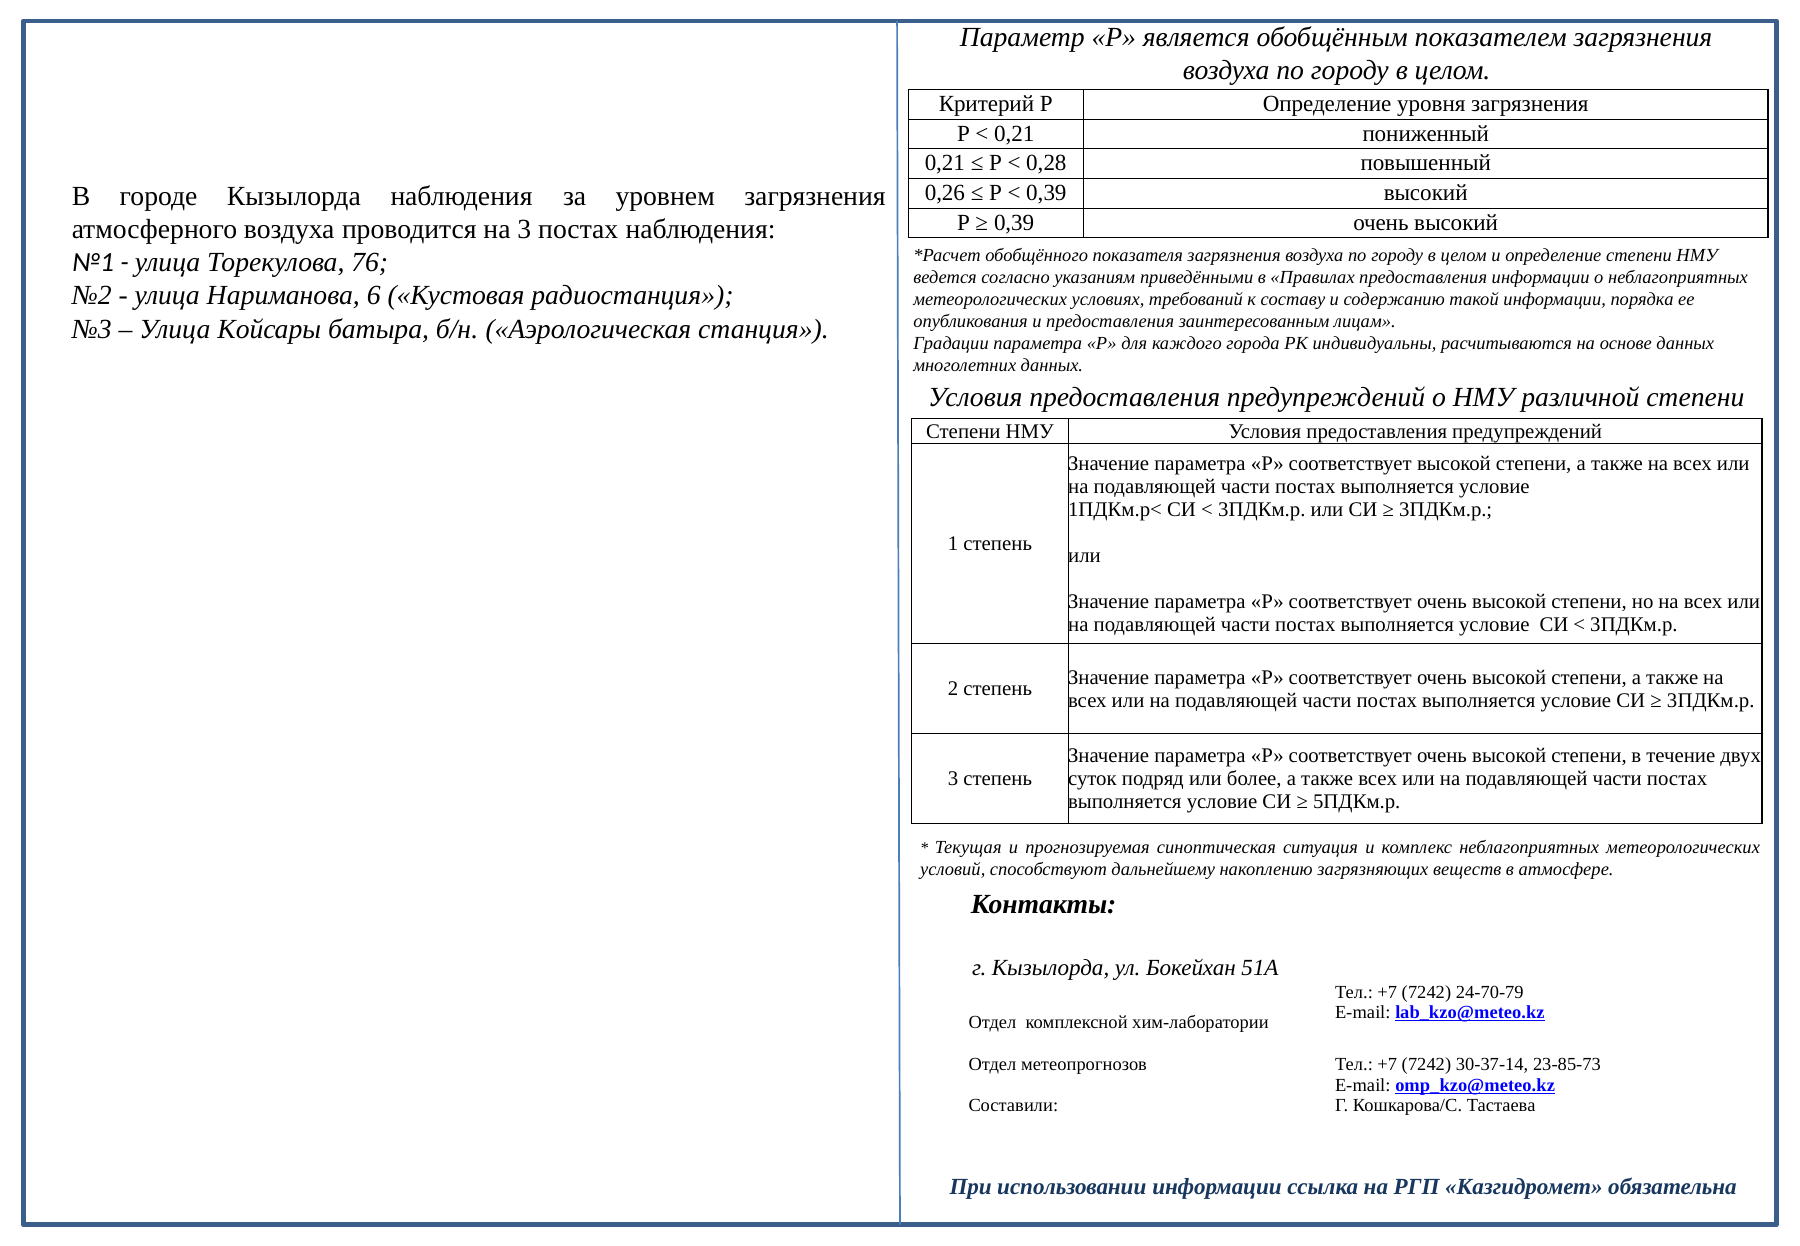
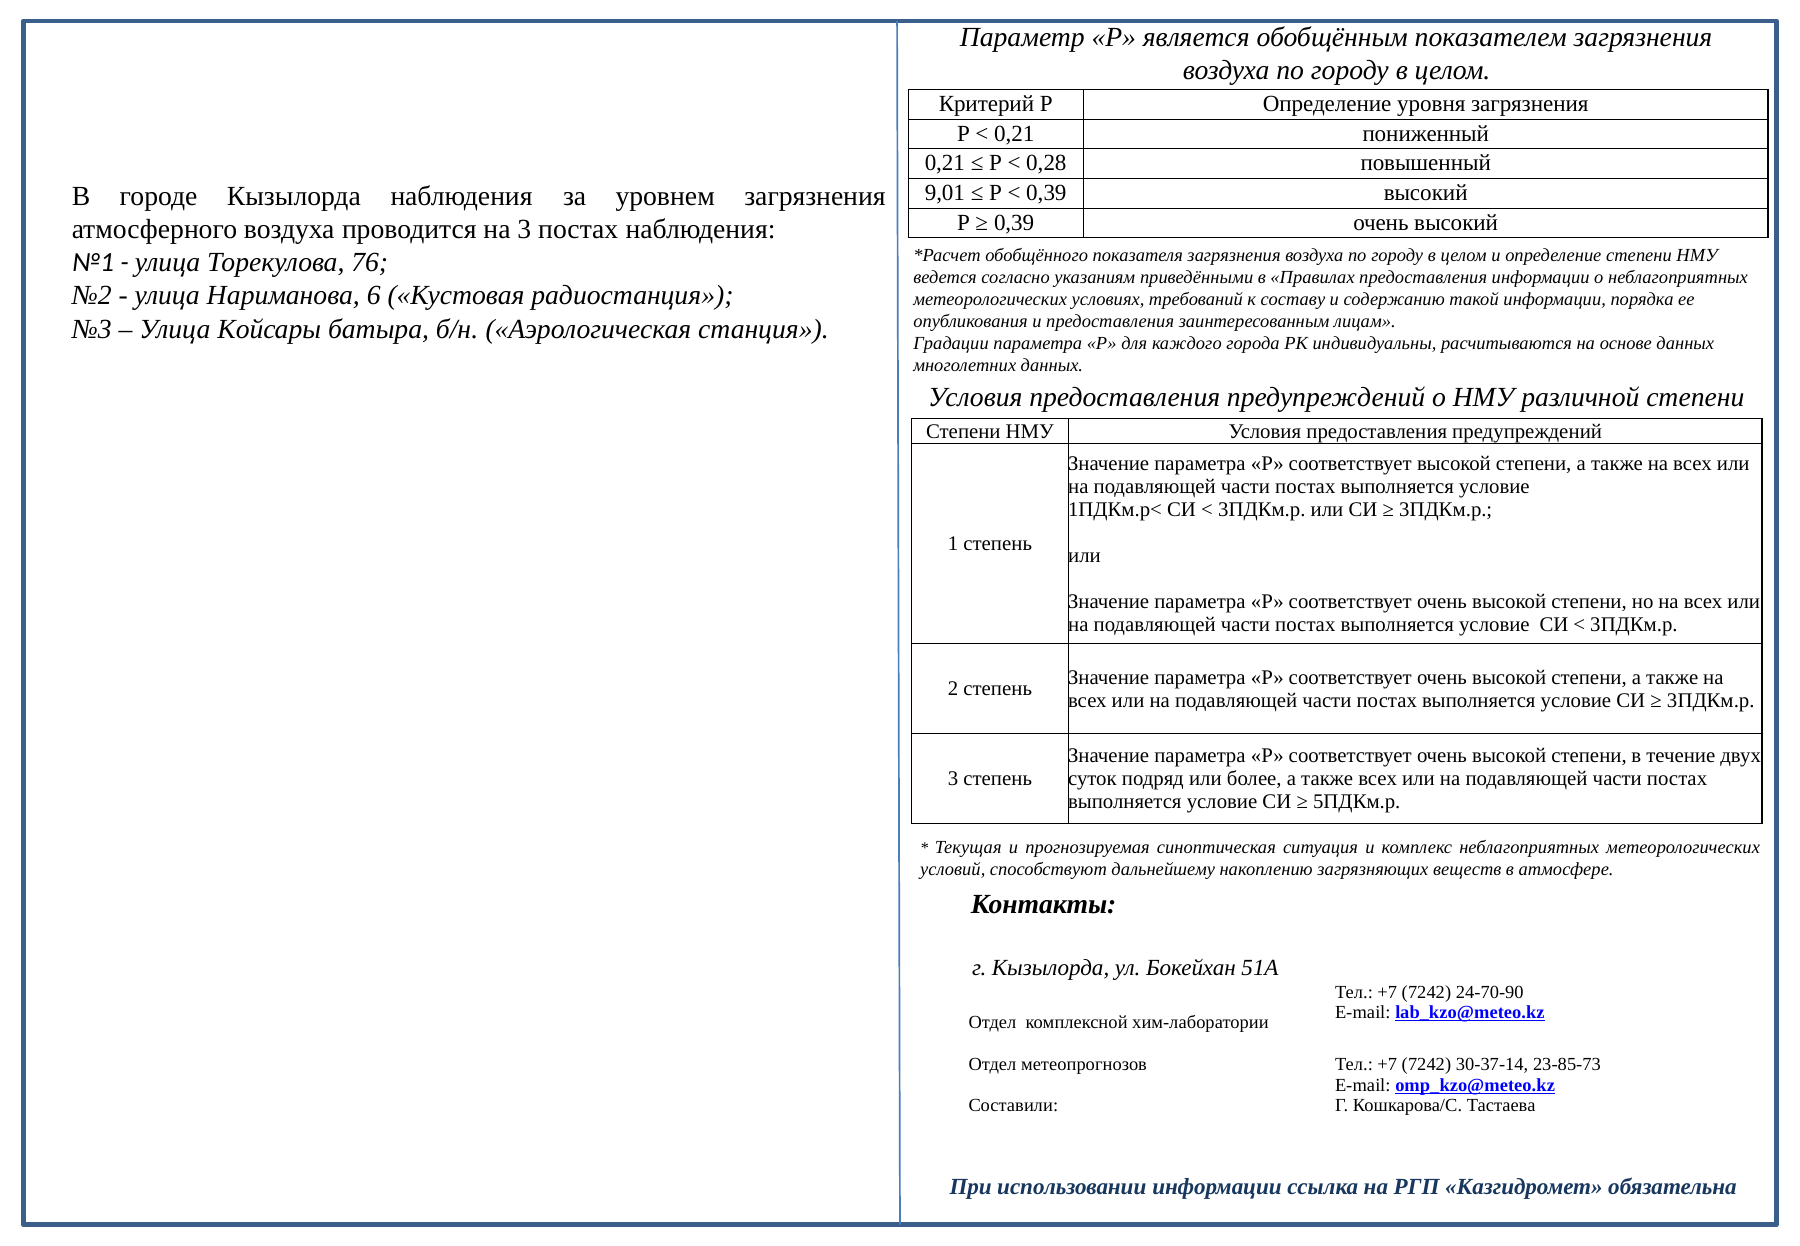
0,26: 0,26 -> 9,01 (945, 193)
24-70-79: 24-70-79 -> 24-70-90 (1490, 992)
